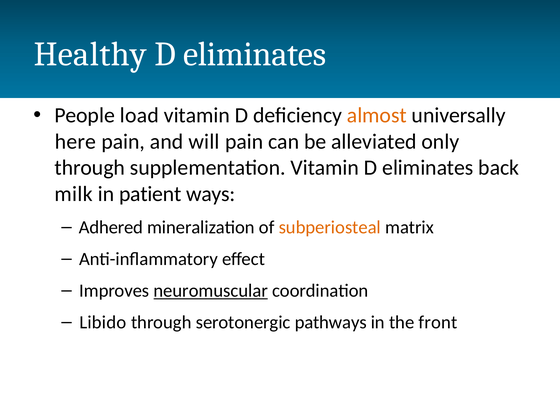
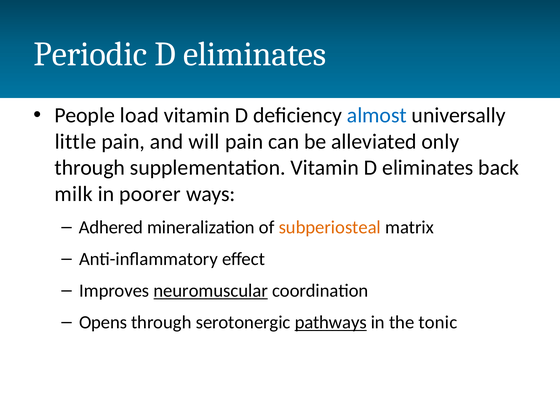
Healthy: Healthy -> Periodic (90, 54)
almost colour: orange -> blue (377, 115)
here: here -> little (75, 142)
patient: patient -> poorer (150, 194)
Libido: Libido -> Opens (103, 322)
pathways underline: none -> present (331, 322)
front: front -> tonic (438, 322)
